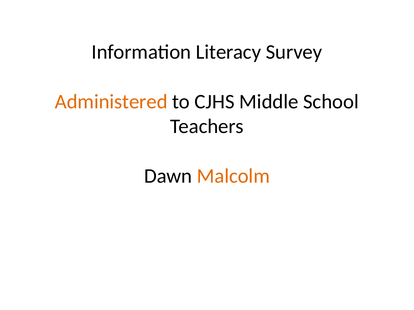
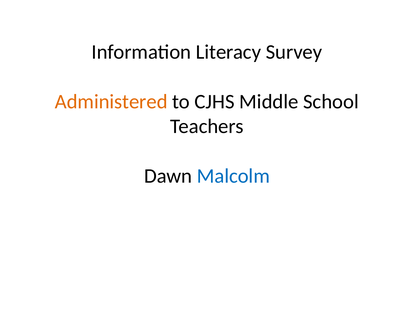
Malcolm colour: orange -> blue (233, 176)
